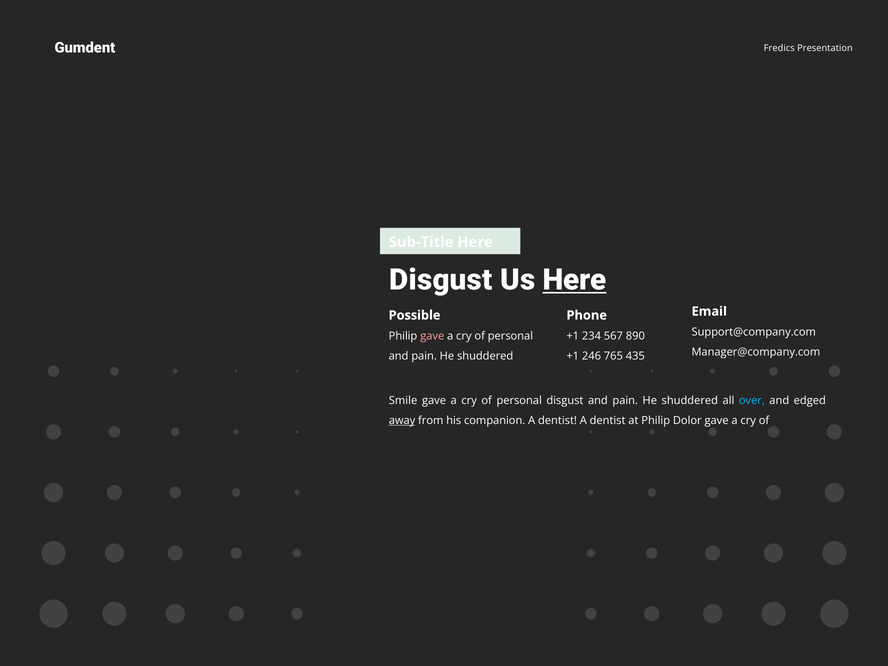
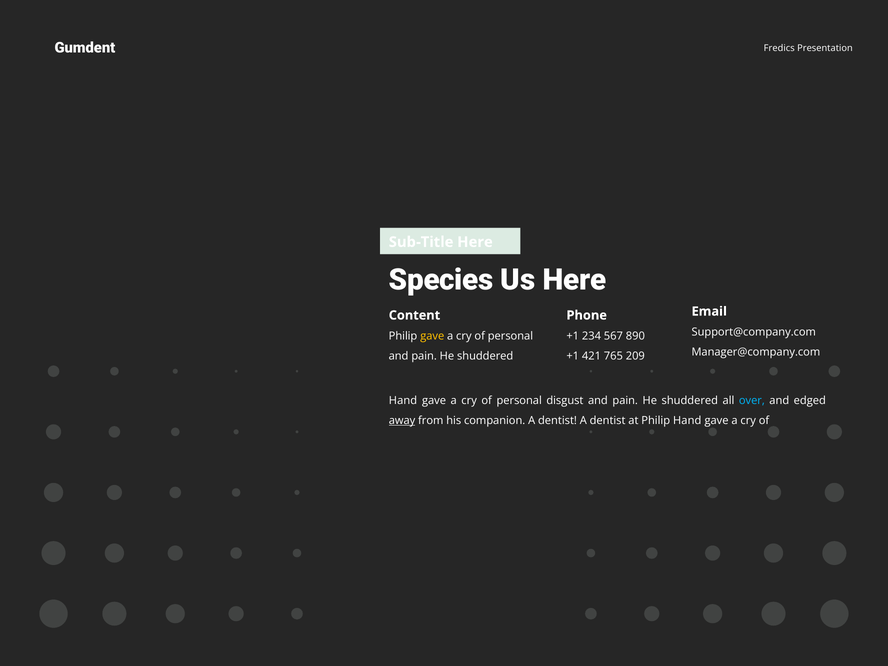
Disgust: Disgust -> Species (441, 280)
Here underline: present -> none (575, 280)
Possible: Possible -> Content (414, 315)
gave colour: pink -> yellow (432, 336)
246: 246 -> 421 (592, 356)
435: 435 -> 209 (635, 356)
Smile: Smile -> Hand (403, 400)
Philip Dolor: Dolor -> Hand (687, 420)
